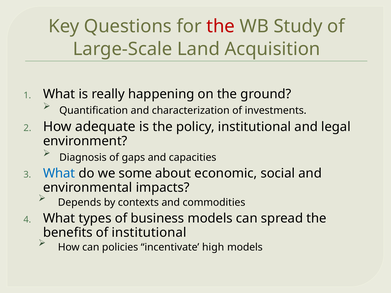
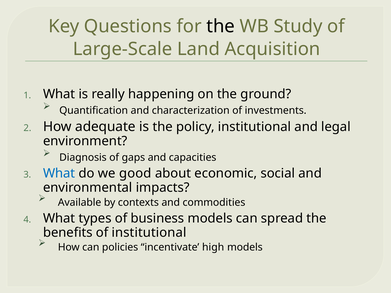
the colour: red -> black (221, 26)
some: some -> good (135, 174)
Depends: Depends -> Available (80, 203)
